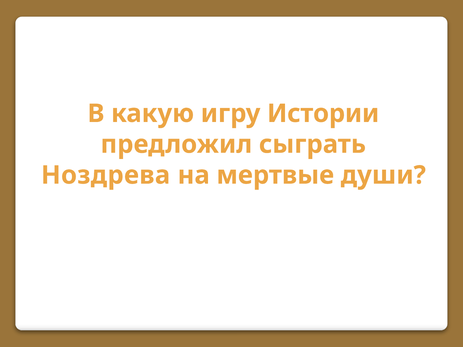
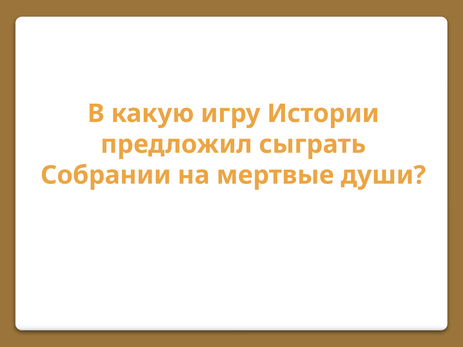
Ноздрева: Ноздрева -> Собрании (106, 175)
